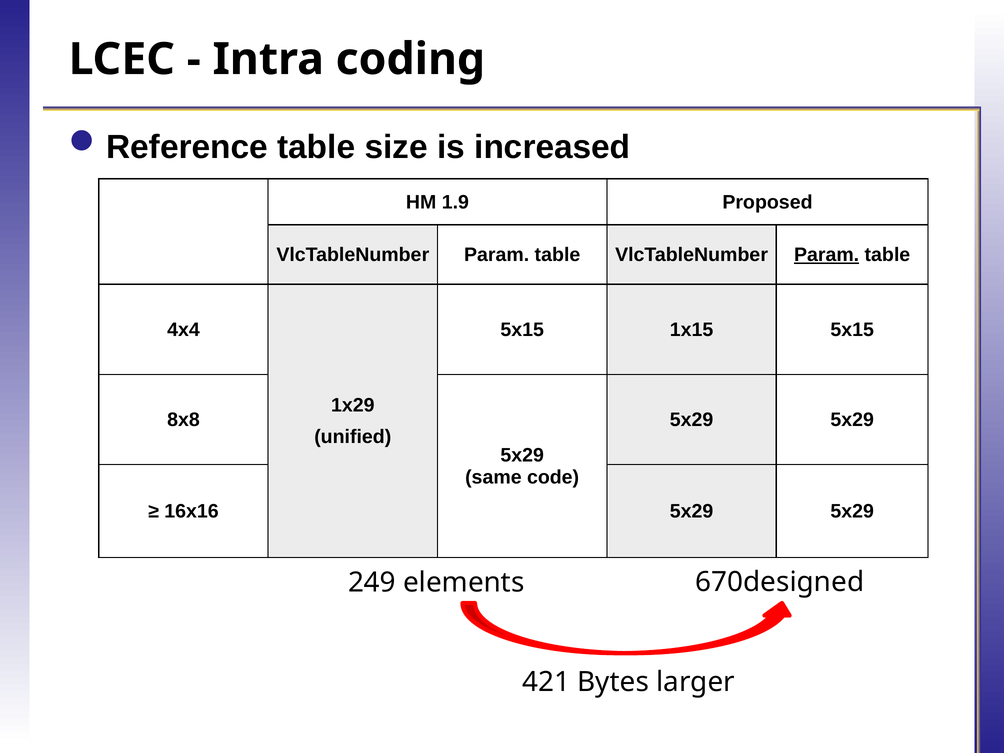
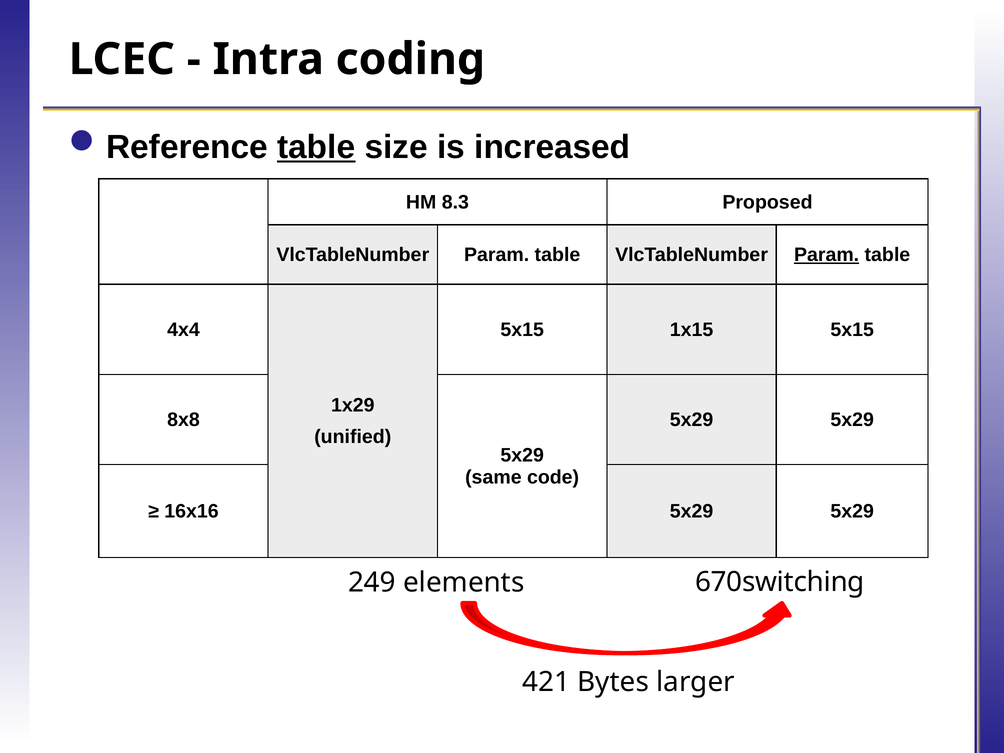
table underline: none -> present (316, 147)
1.9: 1.9 -> 8.3 (455, 202)
670designed: 670designed -> 670switching (780, 582)
